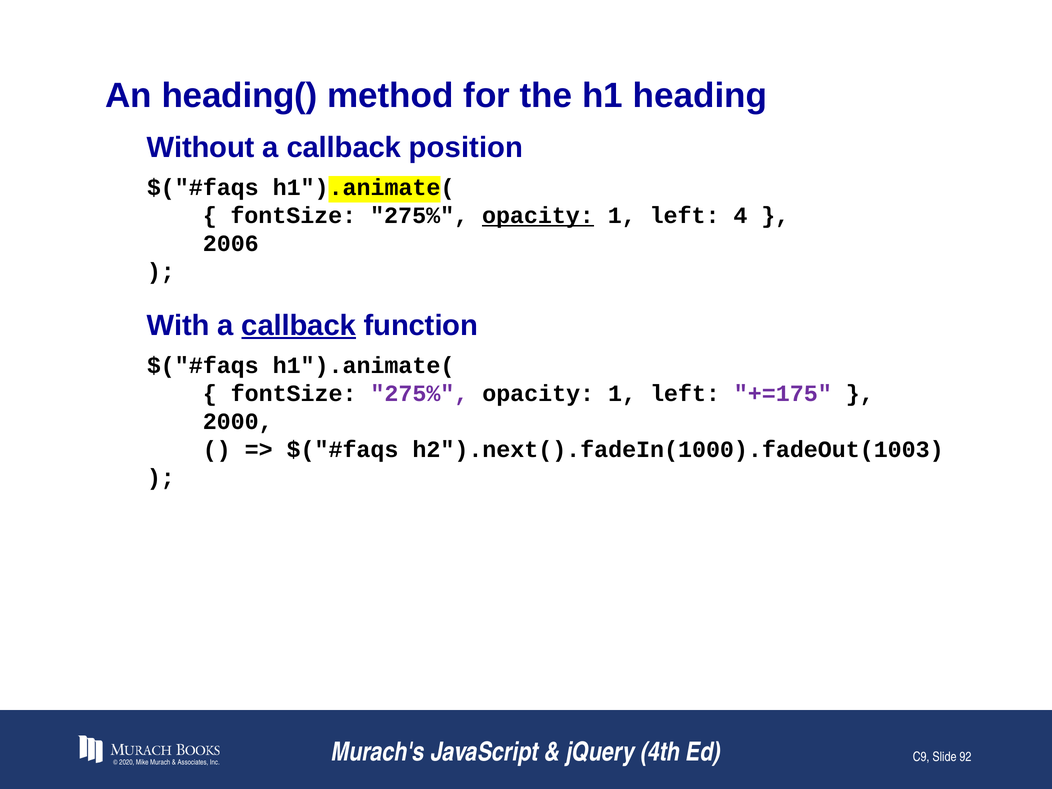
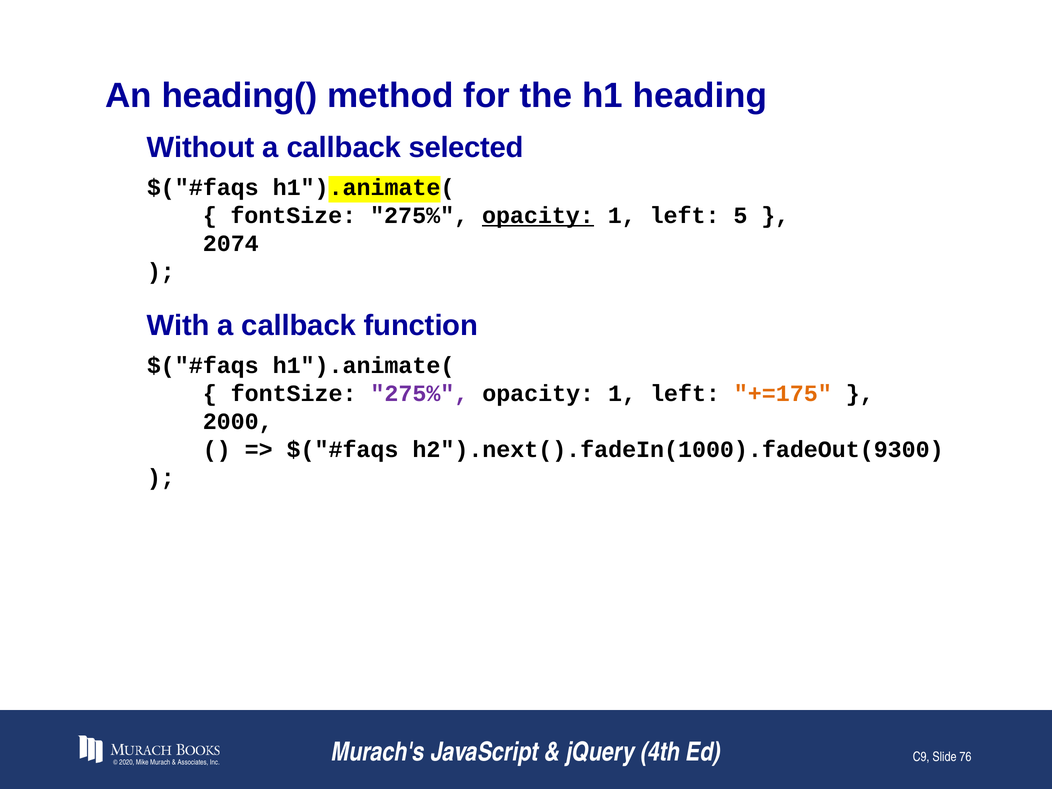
position: position -> selected (466, 148)
4: 4 -> 5 (740, 216)
2006: 2006 -> 2074 (231, 244)
callback underline: present -> none (299, 326)
+=175 colour: purple -> orange (783, 394)
h2").next().fadeIn(1000).fadeOut(1003: h2").next().fadeIn(1000).fadeOut(1003 -> h2").next().fadeIn(1000).fadeOut(9300 (678, 450)
92: 92 -> 76 (965, 757)
